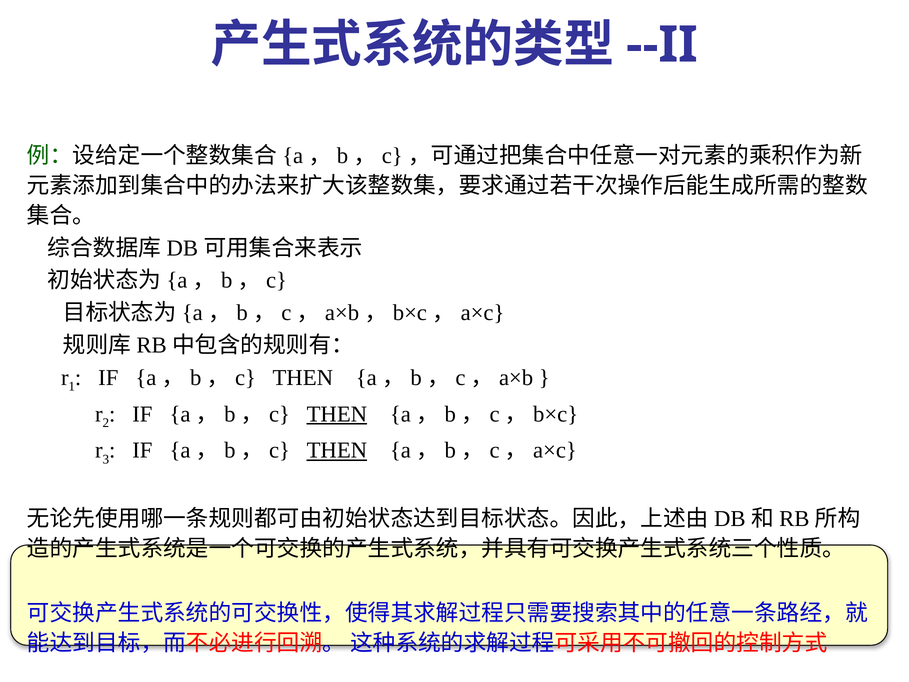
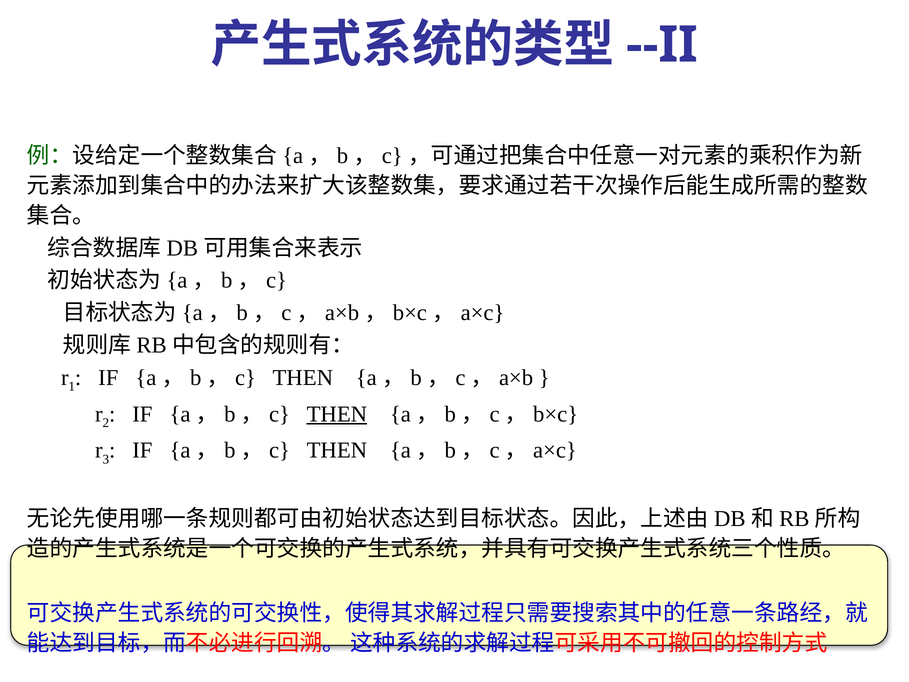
THEN underline: present -> none (337, 450)
